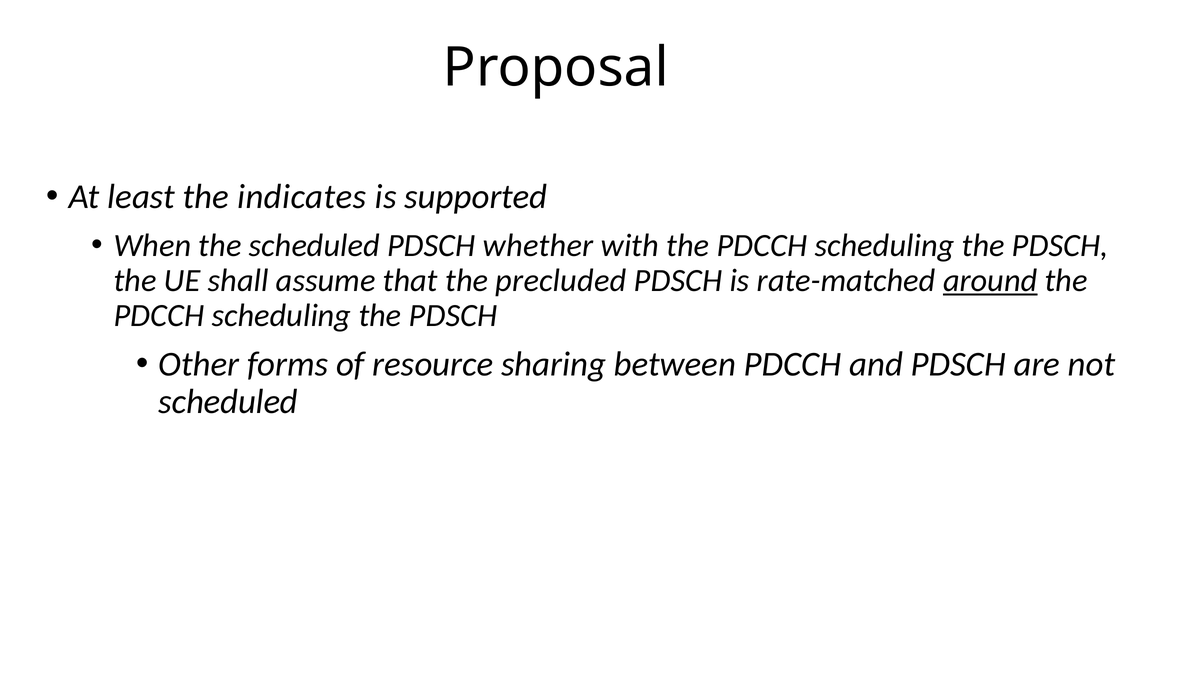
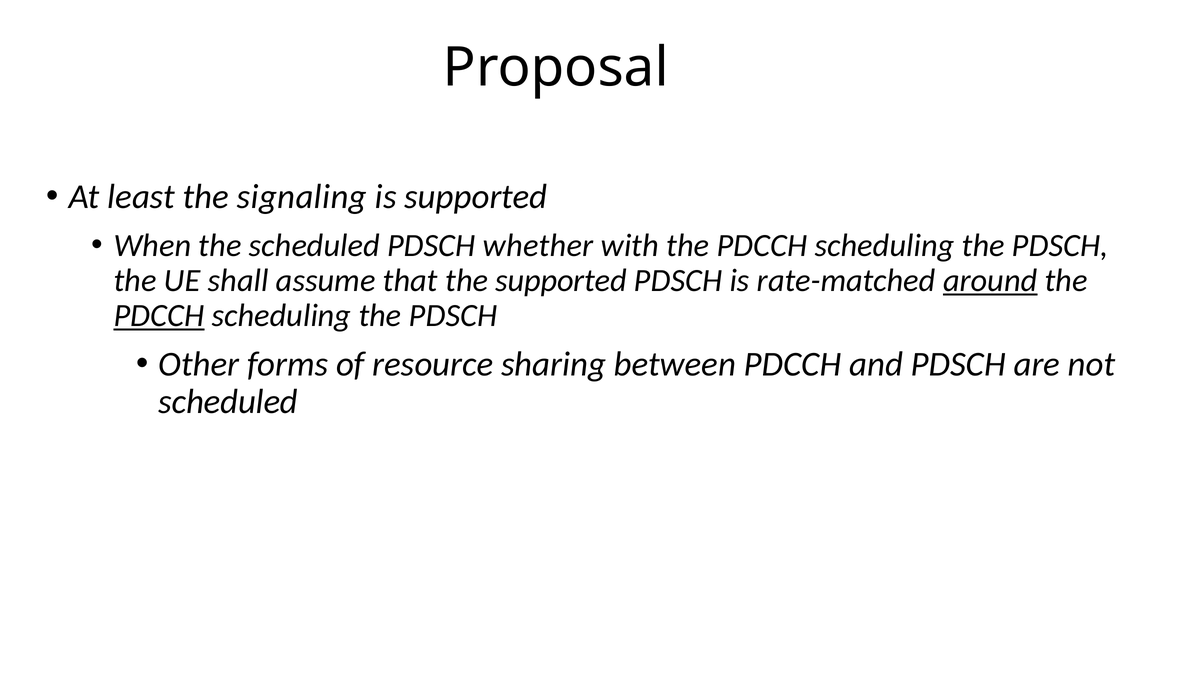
indicates: indicates -> signaling (302, 197)
the precluded: precluded -> supported (561, 280)
PDCCH underline: none -> present (159, 315)
